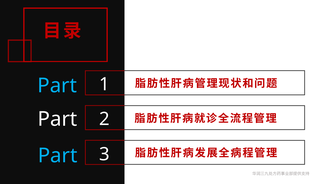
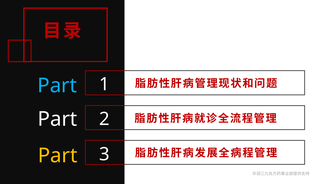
Part colour: light blue -> yellow (58, 156)
